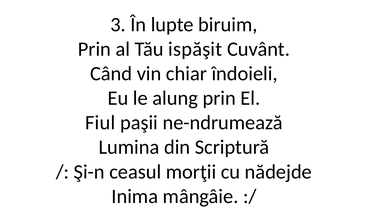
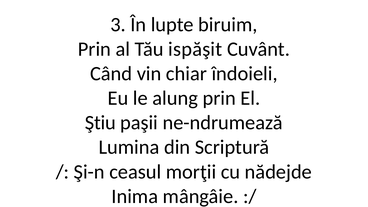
Fiul: Fiul -> Ştiu (100, 123)
